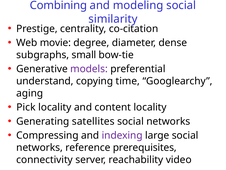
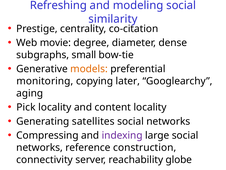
Combining: Combining -> Refreshing (58, 5)
models colour: purple -> orange (89, 69)
understand: understand -> monitoring (45, 81)
time: time -> later (128, 81)
prerequisites: prerequisites -> construction (145, 147)
video: video -> globe (179, 159)
